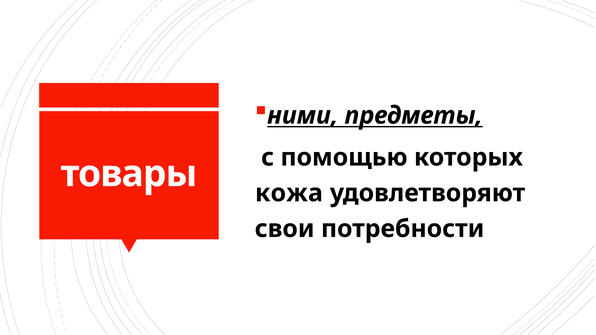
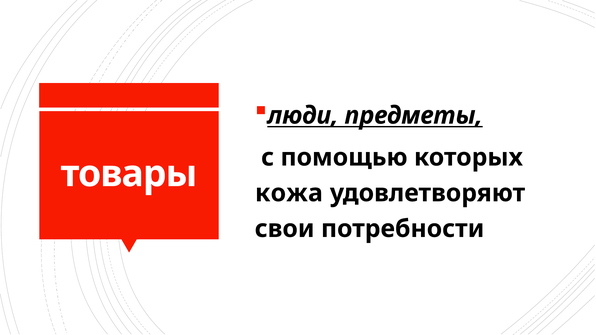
ними: ними -> люди (303, 116)
